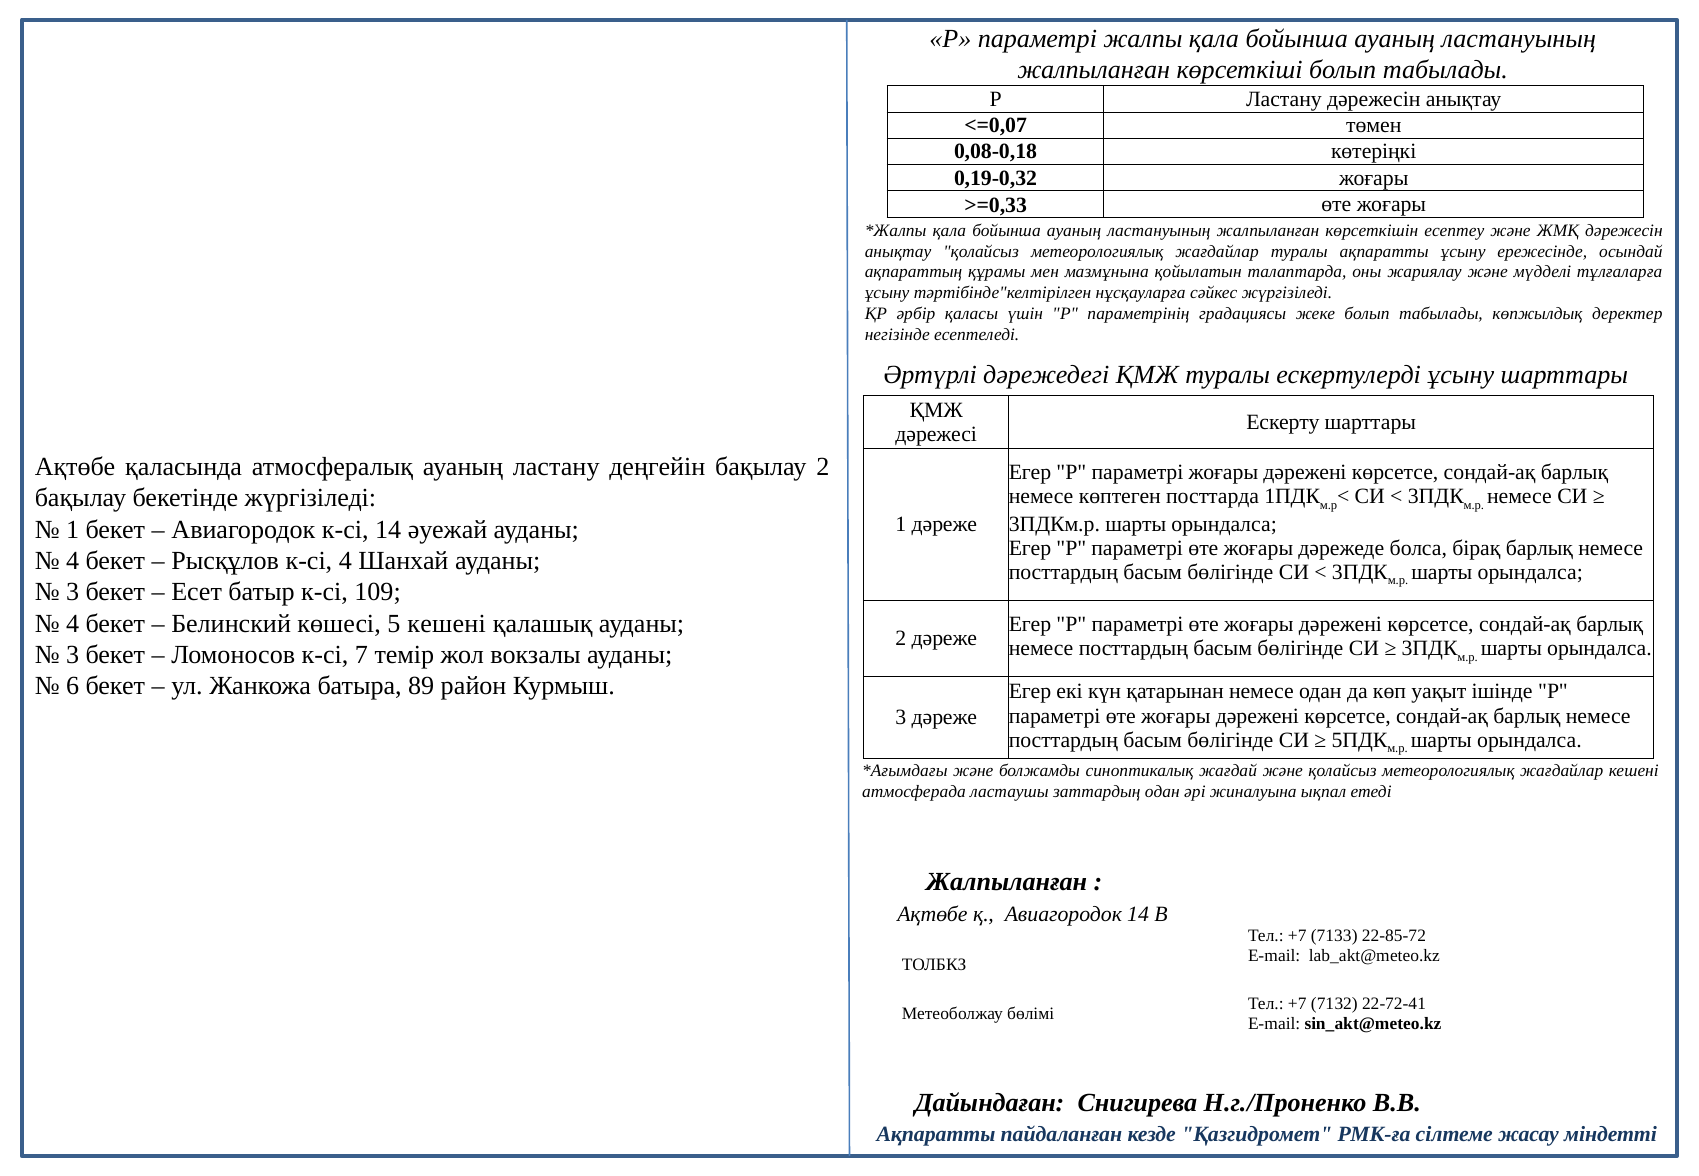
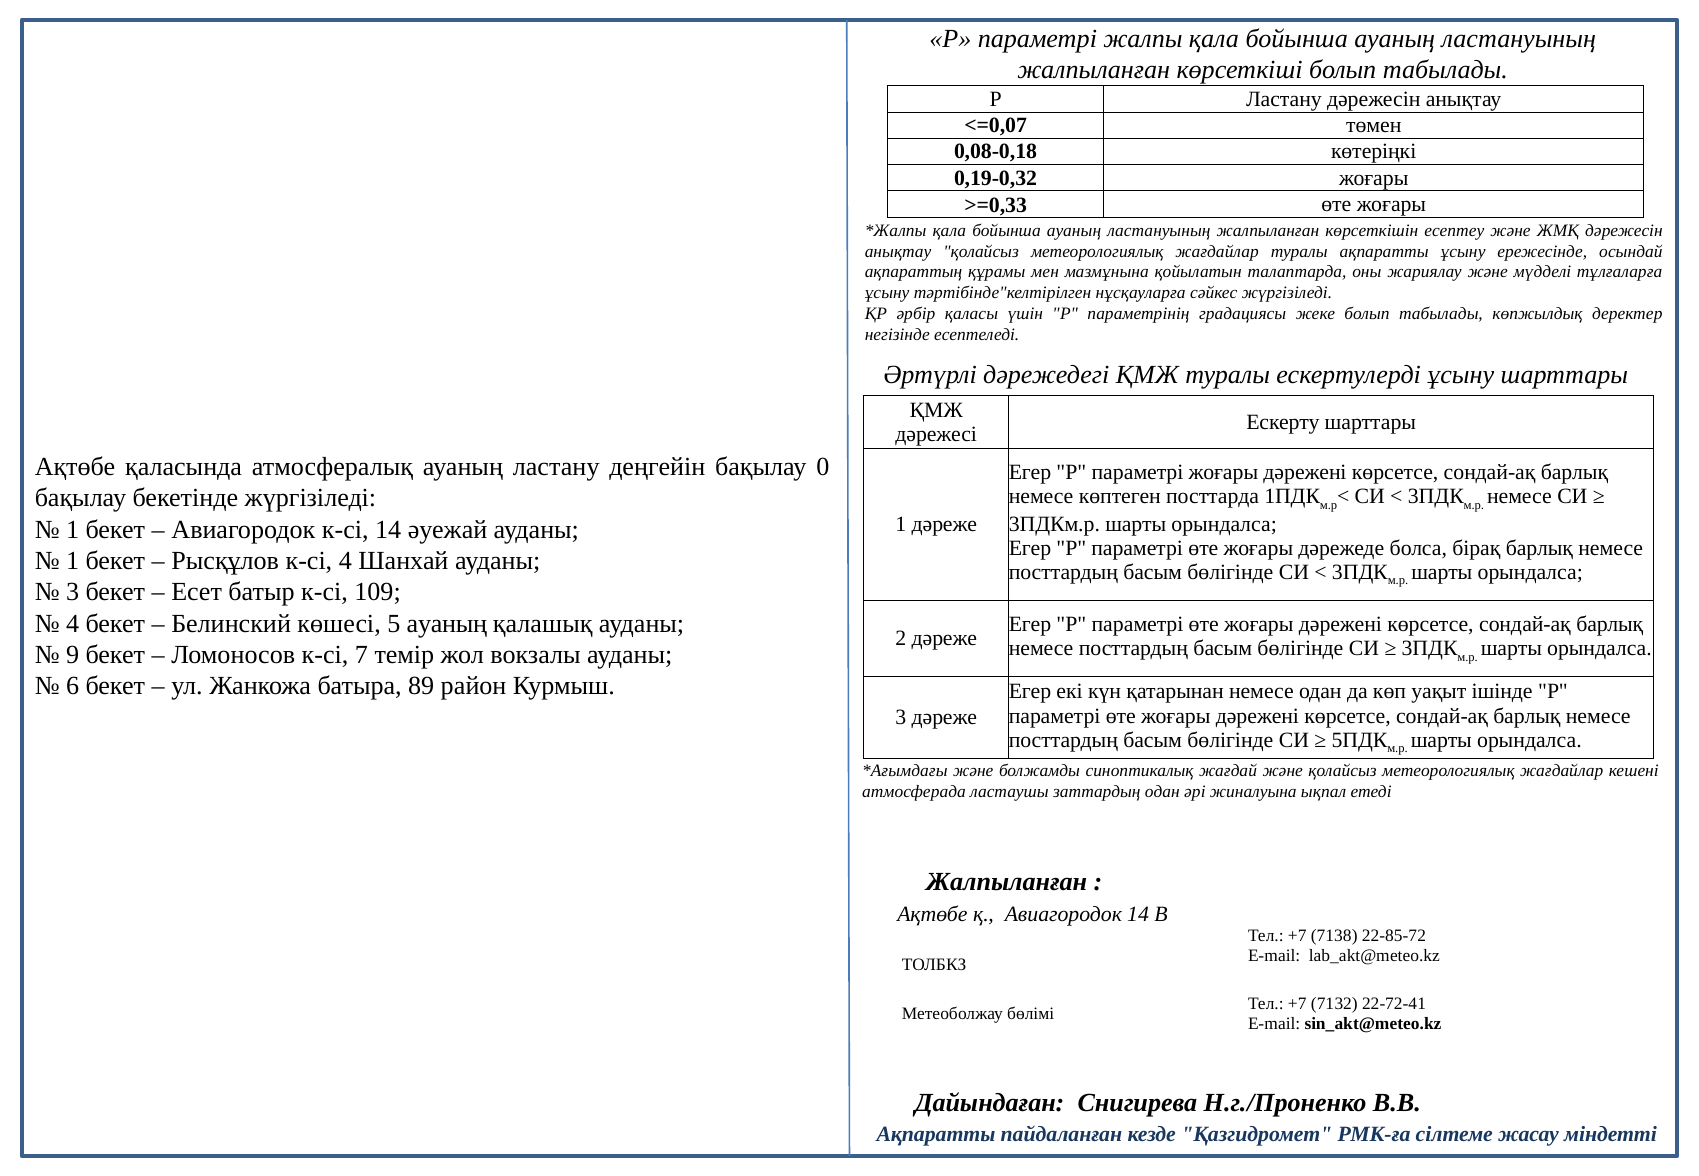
бақылау 2: 2 -> 0 (823, 467)
4: 4 -> 1 (73, 561)
5 кешені: кешені -> ауаның (447, 624)
3: 3 -> 9 (73, 655)
7133: 7133 -> 7138 (1334, 936)
